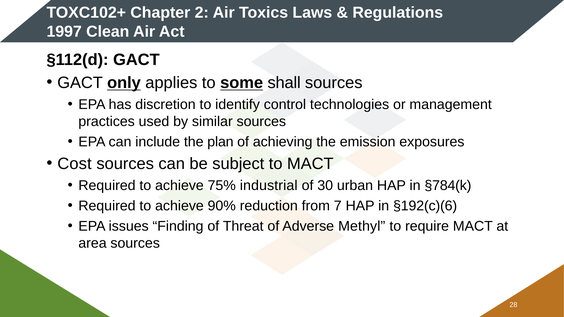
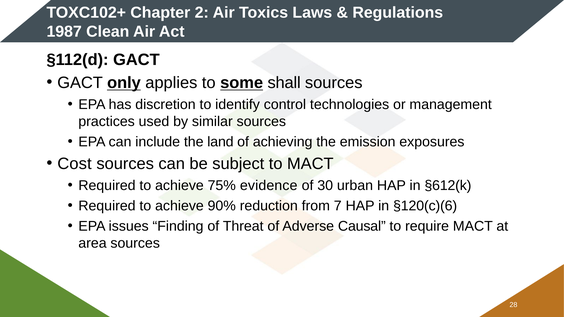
1997: 1997 -> 1987 (64, 32)
plan: plan -> land (220, 142)
industrial: industrial -> evidence (269, 186)
§784(k: §784(k -> §612(k (448, 186)
§192(c)(6: §192(c)(6 -> §120(c)(6 (425, 206)
Methyl: Methyl -> Causal (362, 227)
